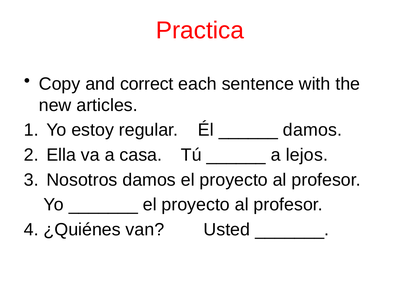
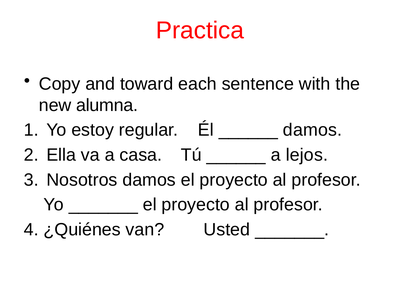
correct: correct -> toward (147, 84)
articles: articles -> alumna (107, 105)
